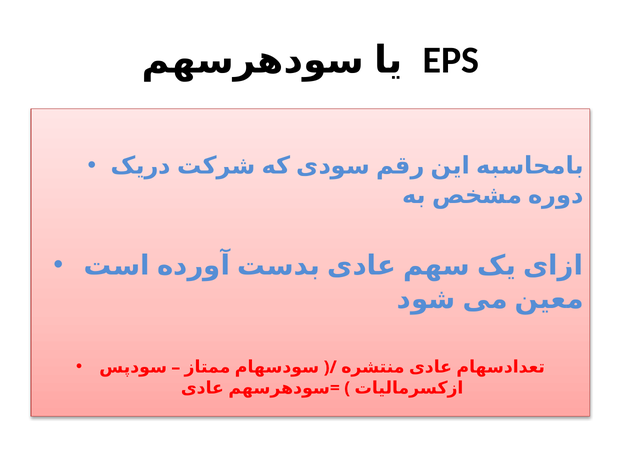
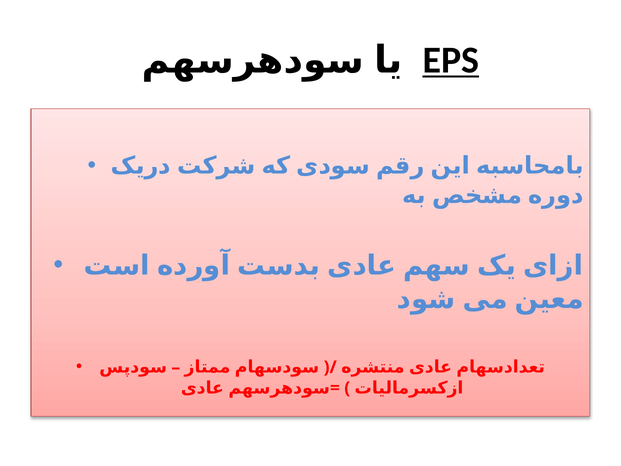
EPS underline: none -> present (451, 60)
